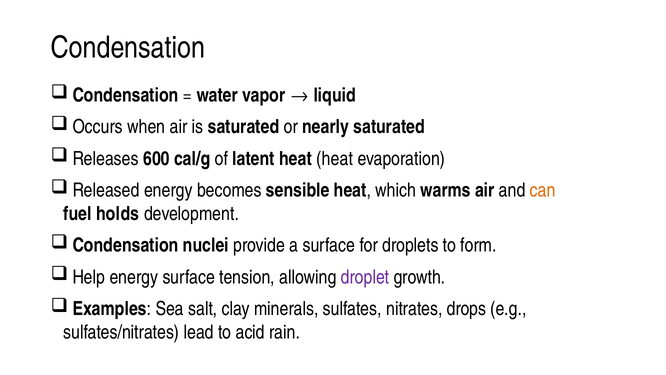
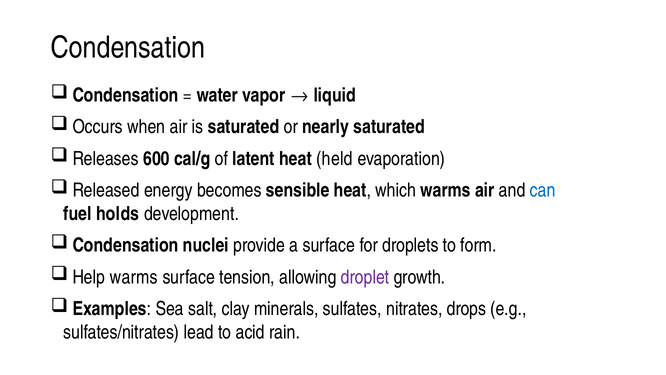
heat heat: heat -> held (335, 159)
can colour: orange -> blue (543, 190)
Help energy: energy -> warms (134, 277)
